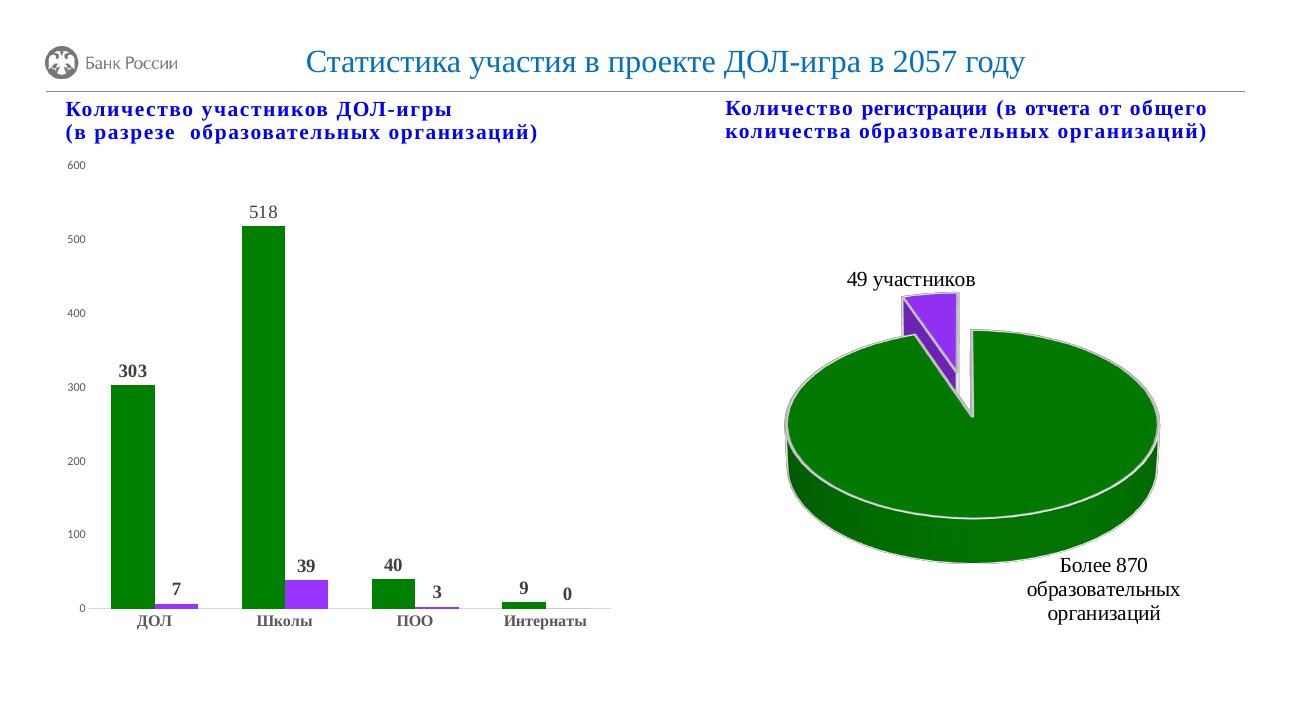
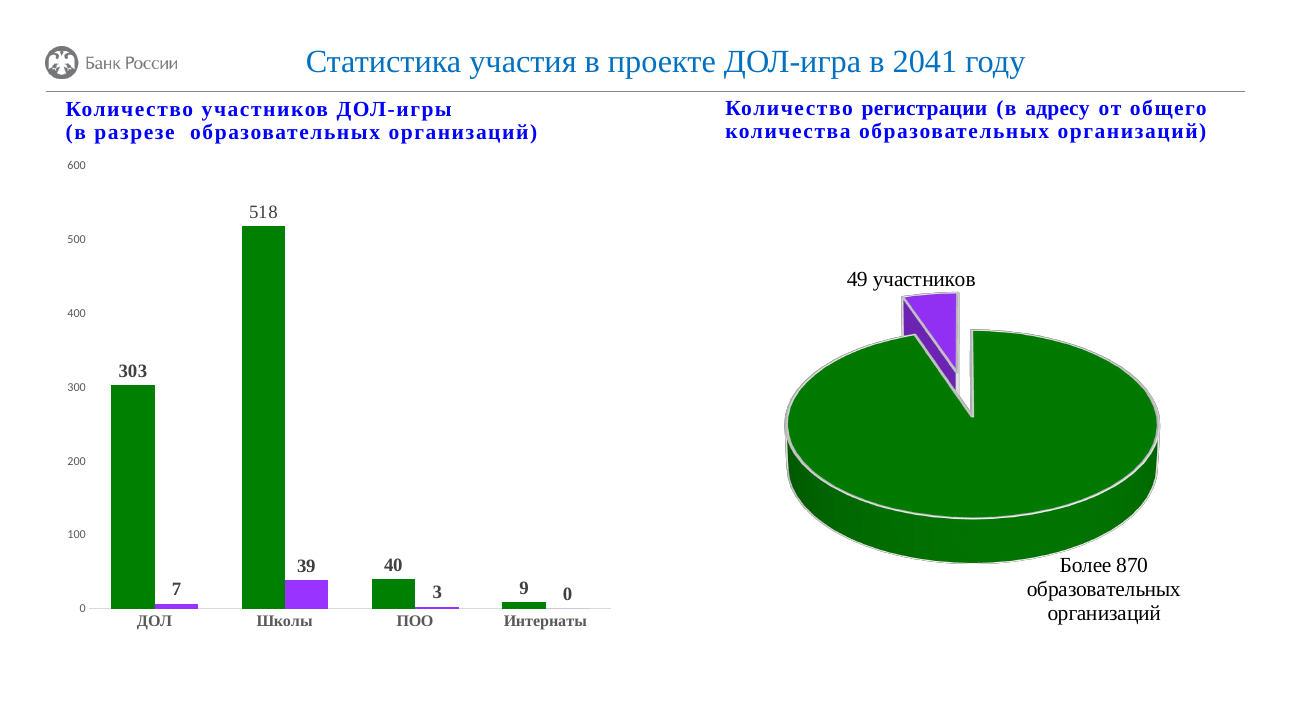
2057: 2057 -> 2041 (925, 62)
отчета: отчета -> адресу (1058, 108)
